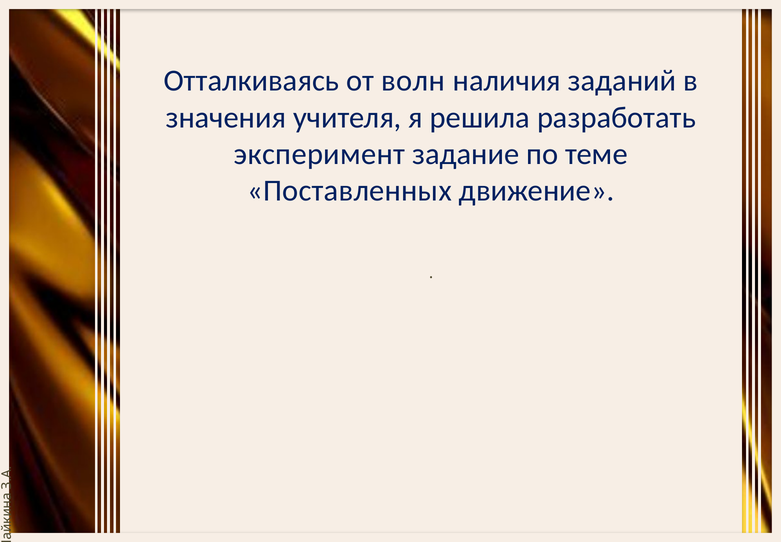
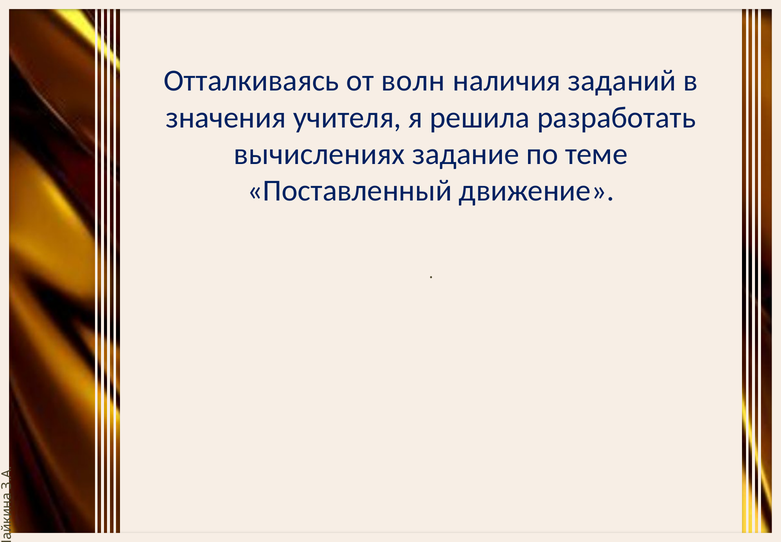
эксперимент: эксперимент -> вычислениях (320, 154)
Поставленных: Поставленных -> Поставленный (350, 191)
